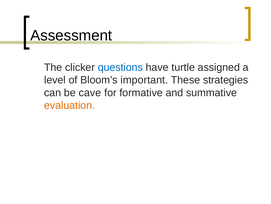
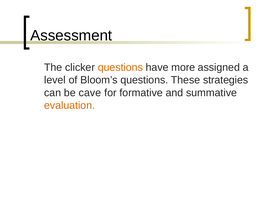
questions colour: blue -> orange (120, 67)
turtle: turtle -> more (183, 67)
Bloom’s important: important -> questions (144, 80)
